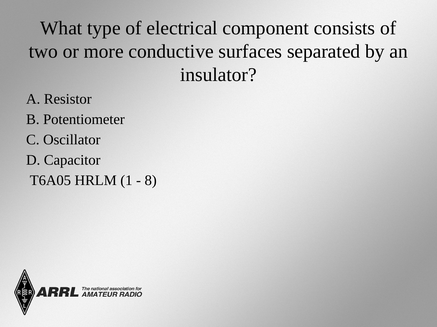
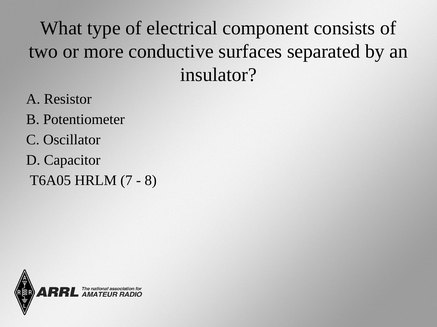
1: 1 -> 7 (126, 181)
